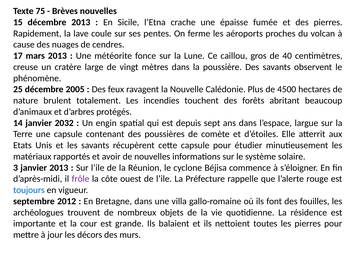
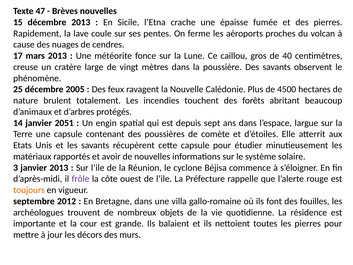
75: 75 -> 47 (40, 11)
2032: 2032 -> 2051 (64, 123)
toujours colour: blue -> orange (29, 190)
